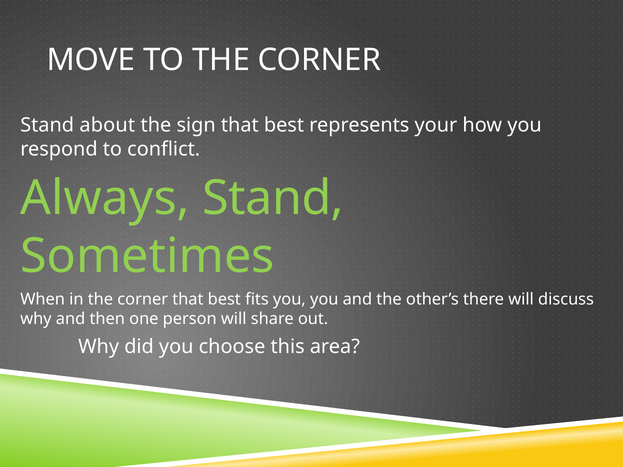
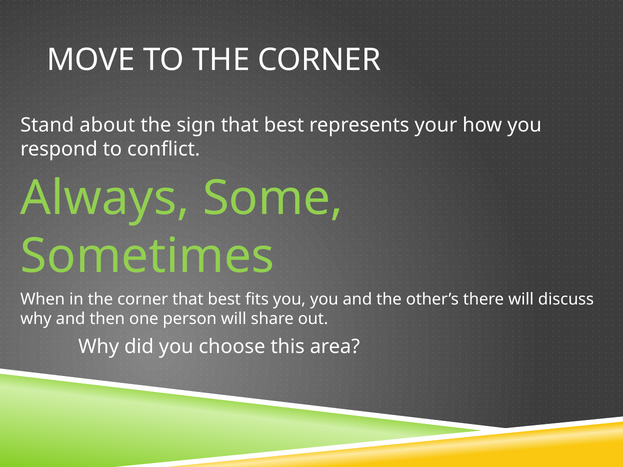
Always Stand: Stand -> Some (273, 198)
